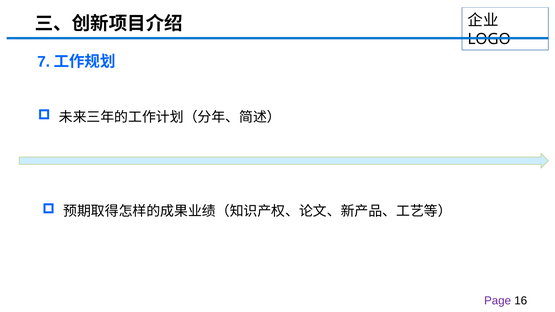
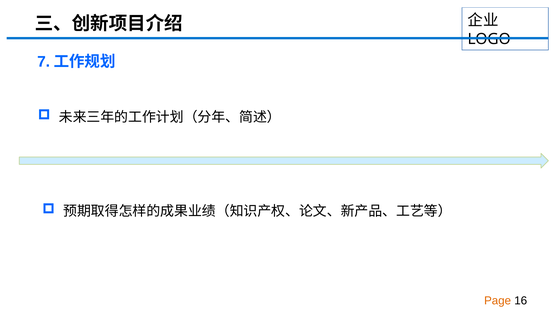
Page colour: purple -> orange (498, 301)
